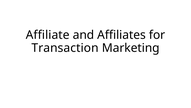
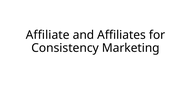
Transaction: Transaction -> Consistency (65, 48)
